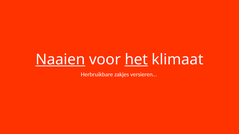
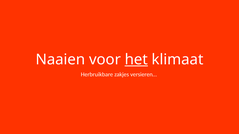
Naaien underline: present -> none (60, 60)
